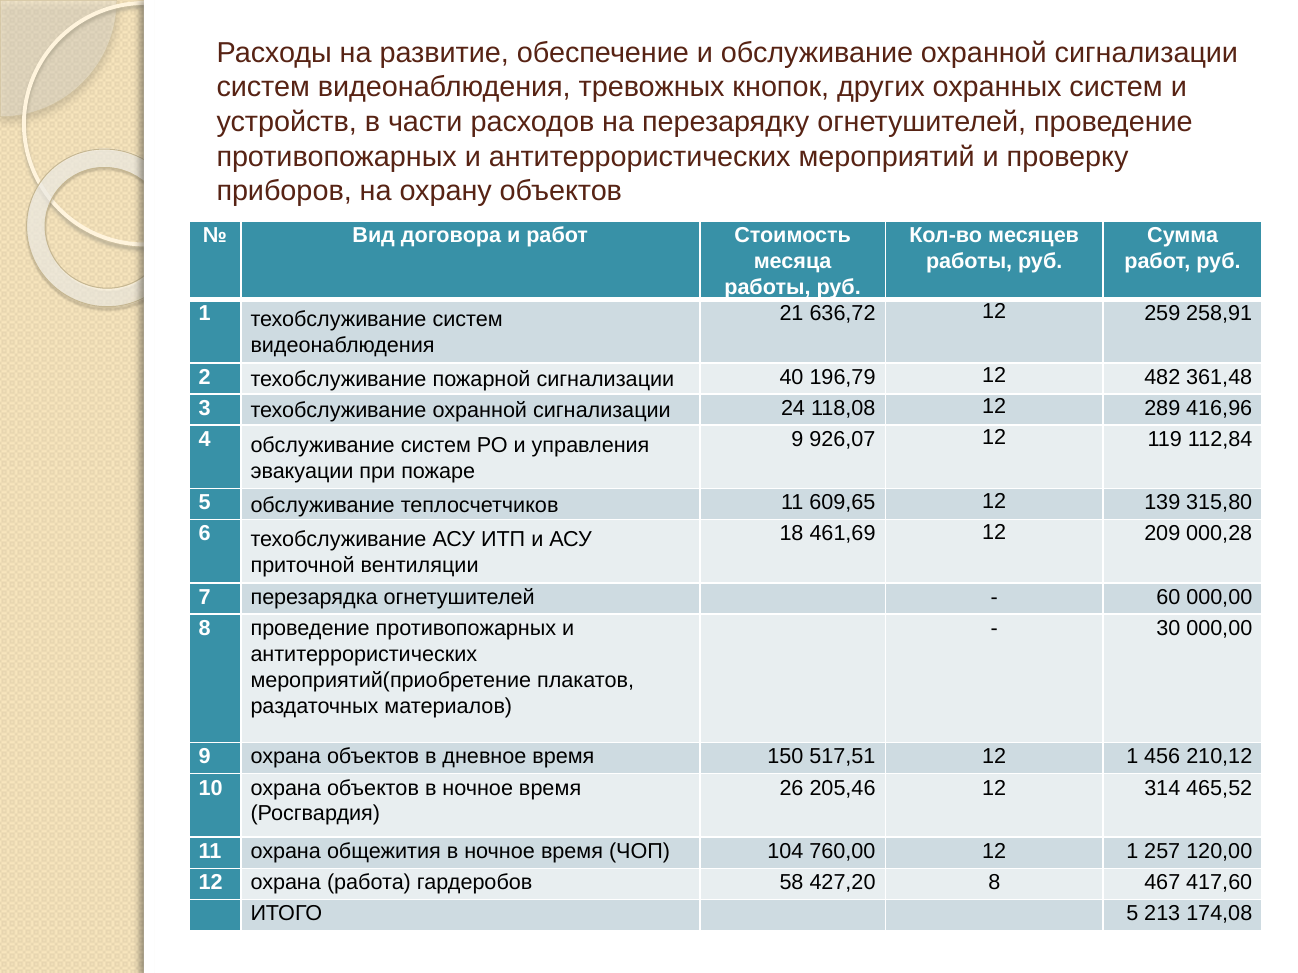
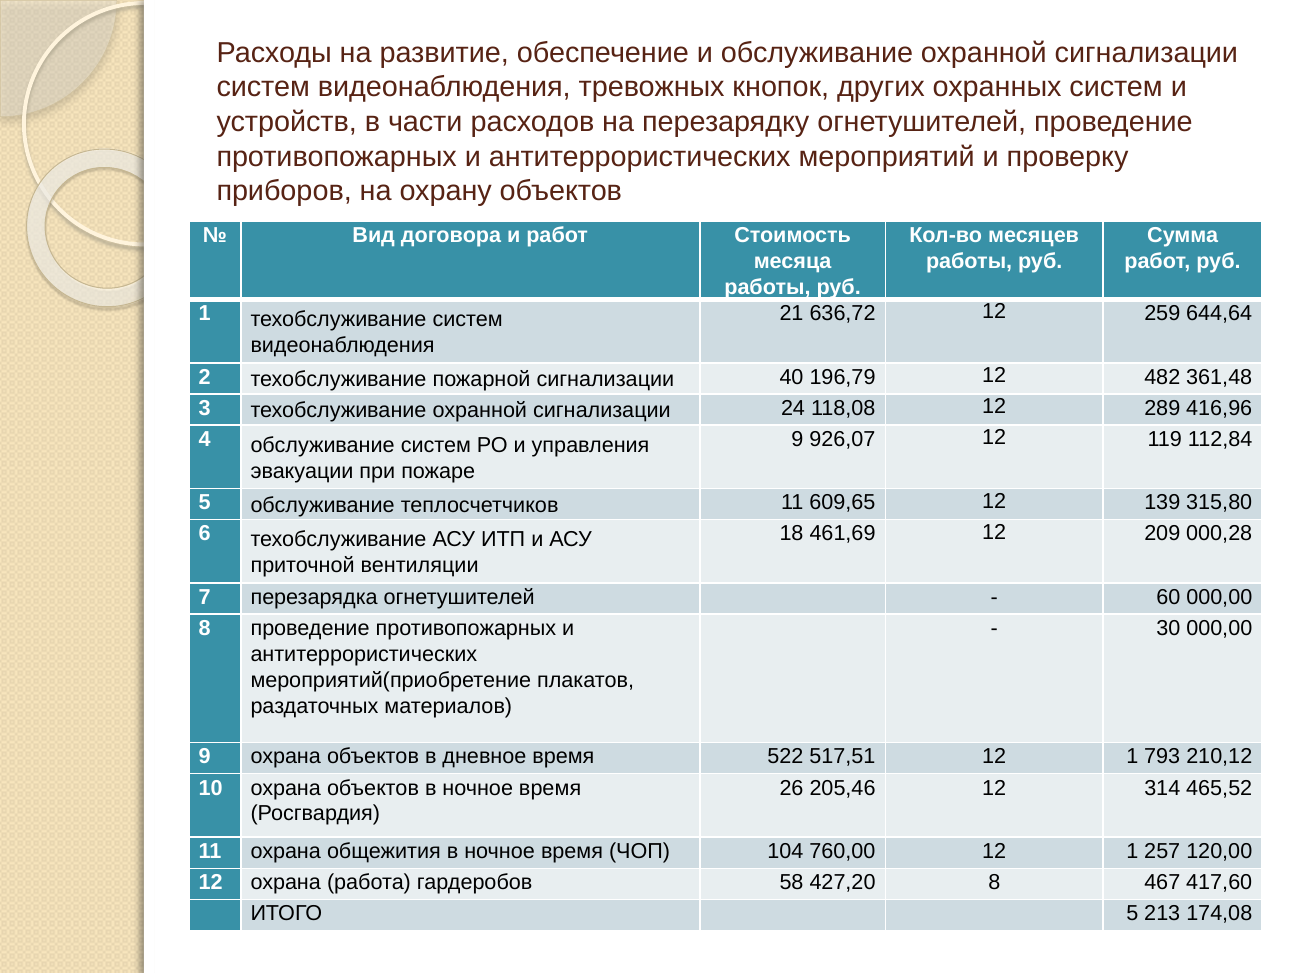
258,91: 258,91 -> 644,64 (1219, 314)
150: 150 -> 522 (785, 757)
456: 456 -> 793 (1162, 757)
